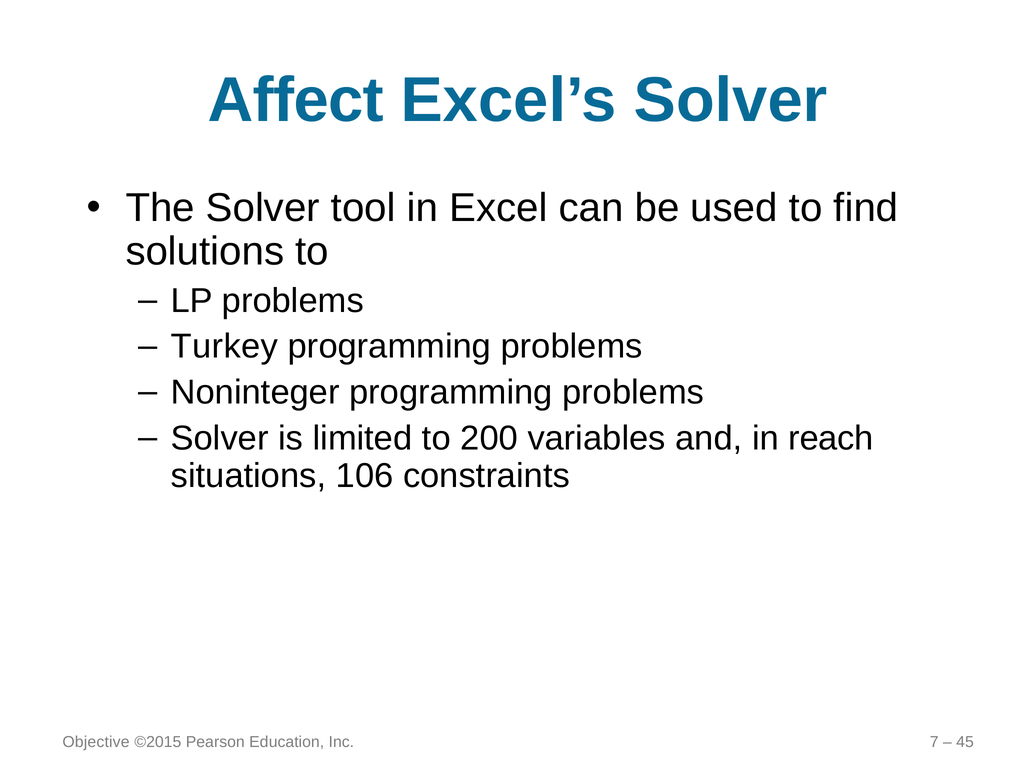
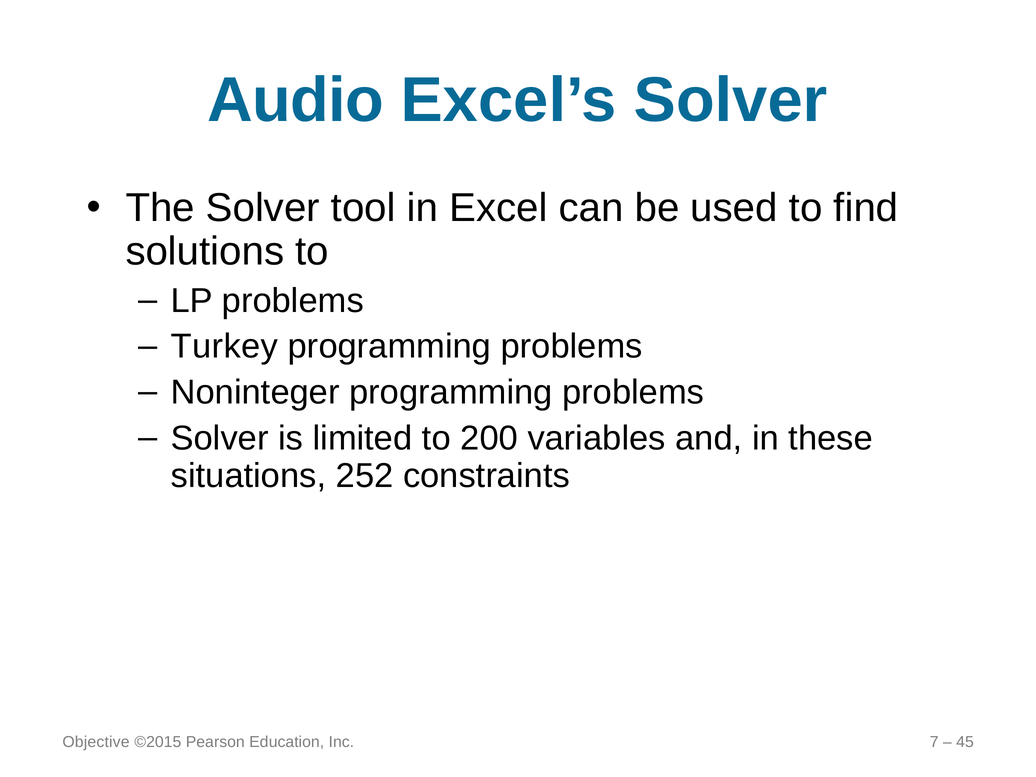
Affect: Affect -> Audio (296, 100)
reach: reach -> these (831, 438)
106: 106 -> 252 (365, 476)
